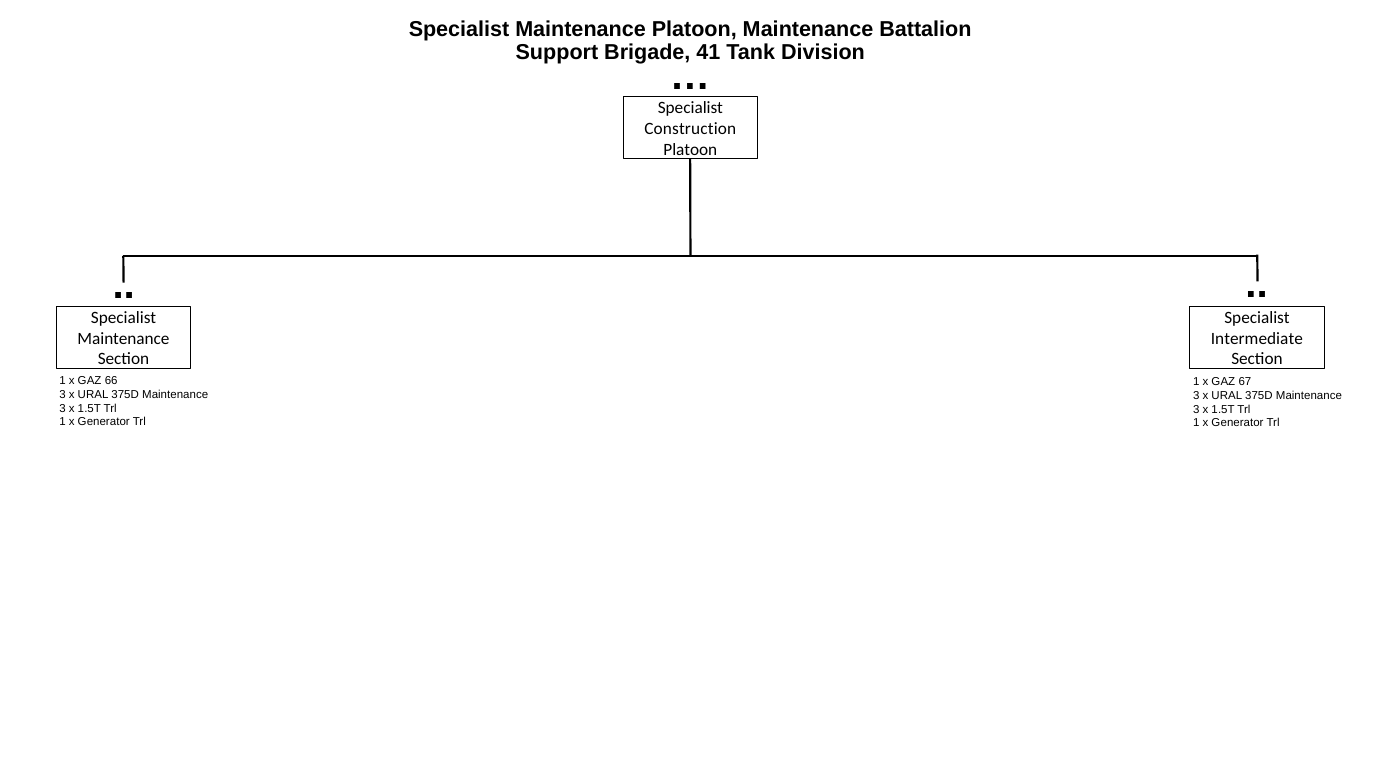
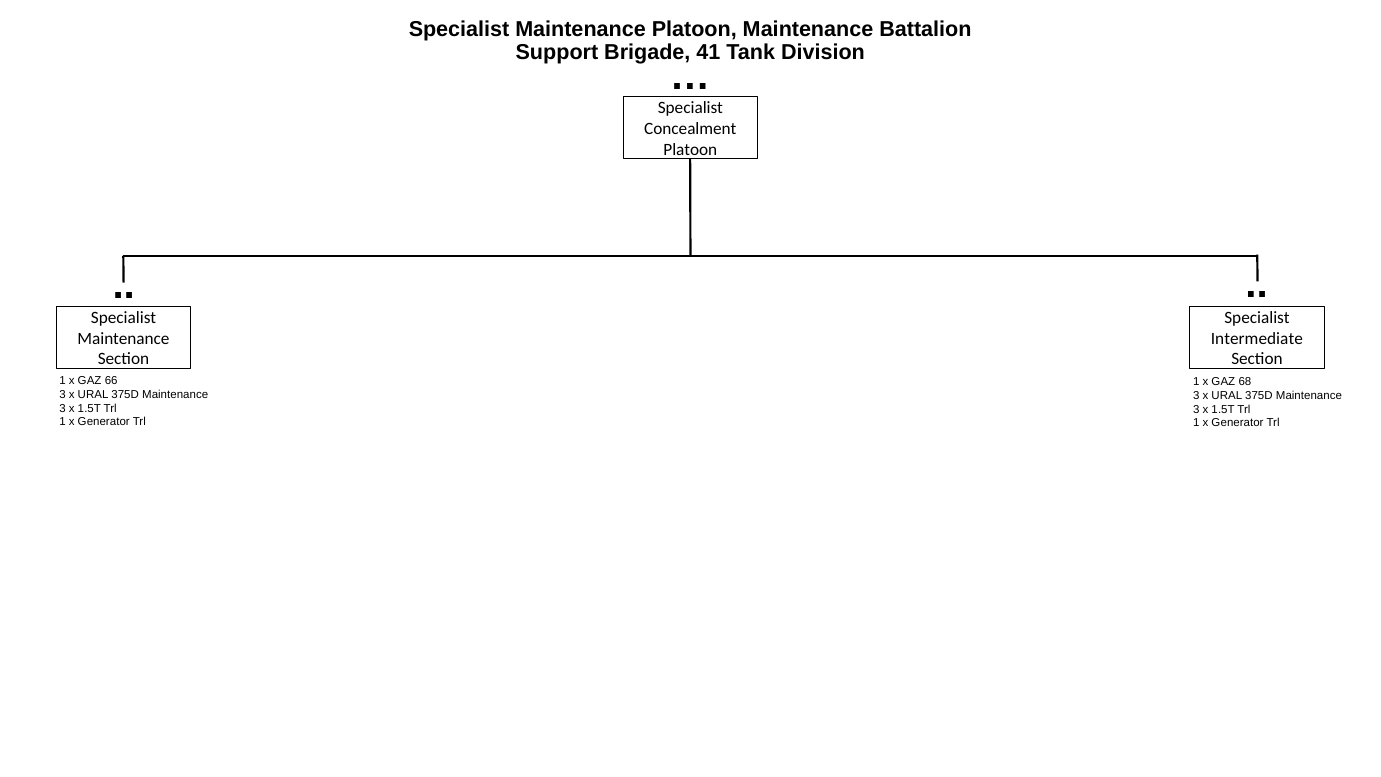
Construction: Construction -> Concealment (690, 129)
67: 67 -> 68 (1245, 382)
